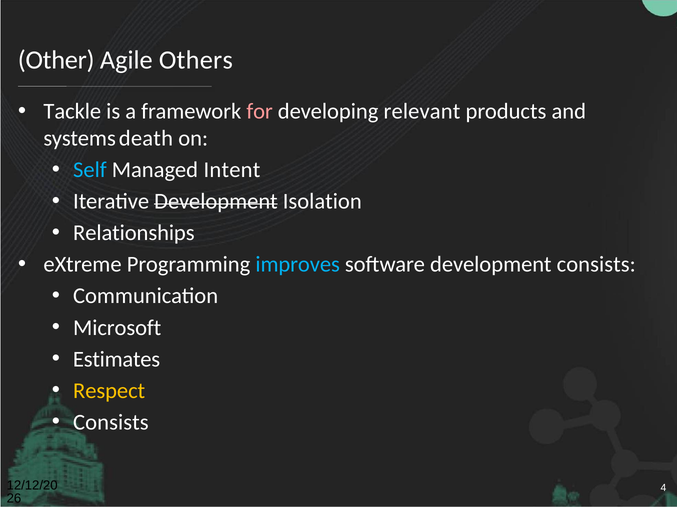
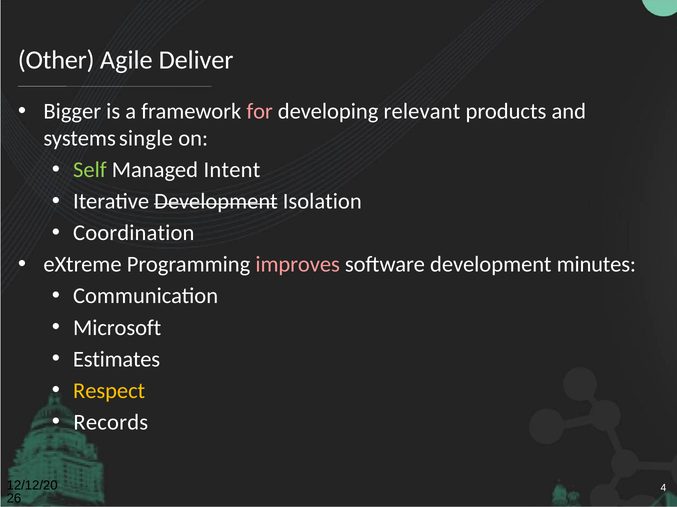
Others: Others -> Deliver (196, 60)
Tackle: Tackle -> Bigger (72, 111)
death: death -> single (146, 139)
Self colour: light blue -> light green (90, 170)
Relationships: Relationships -> Coordination (134, 233)
improves colour: light blue -> pink (298, 265)
development consists: consists -> minutes (596, 265)
Consists: Consists -> Records (111, 423)
